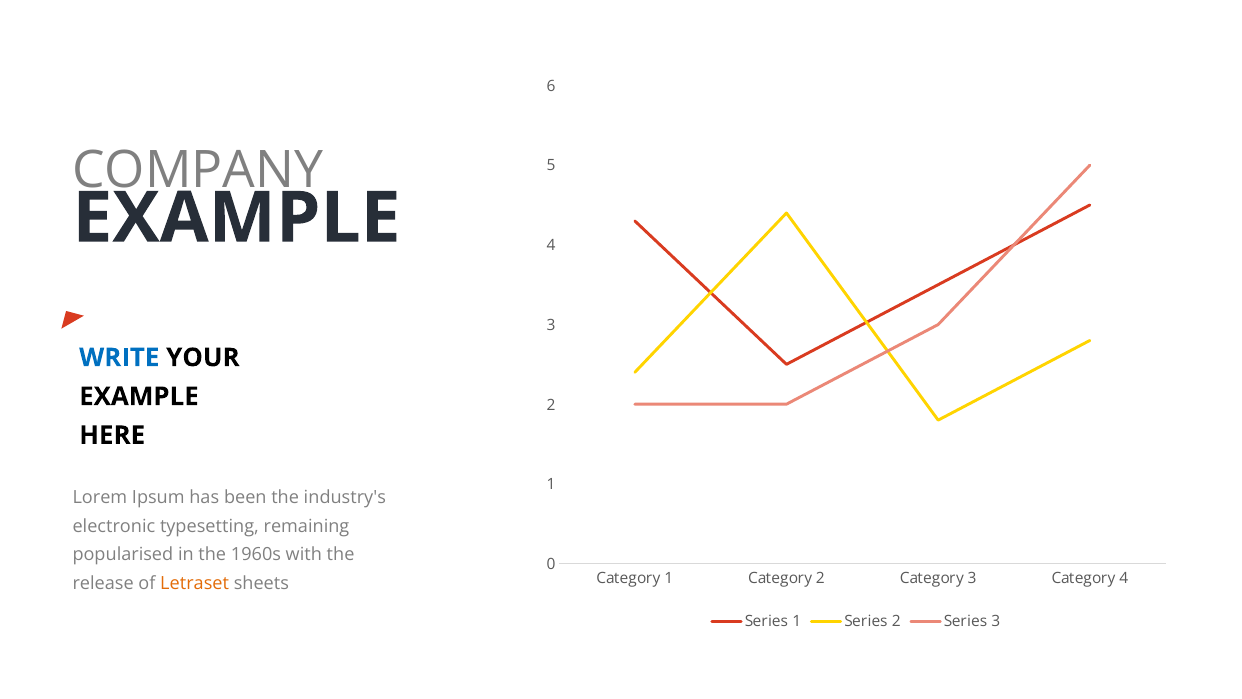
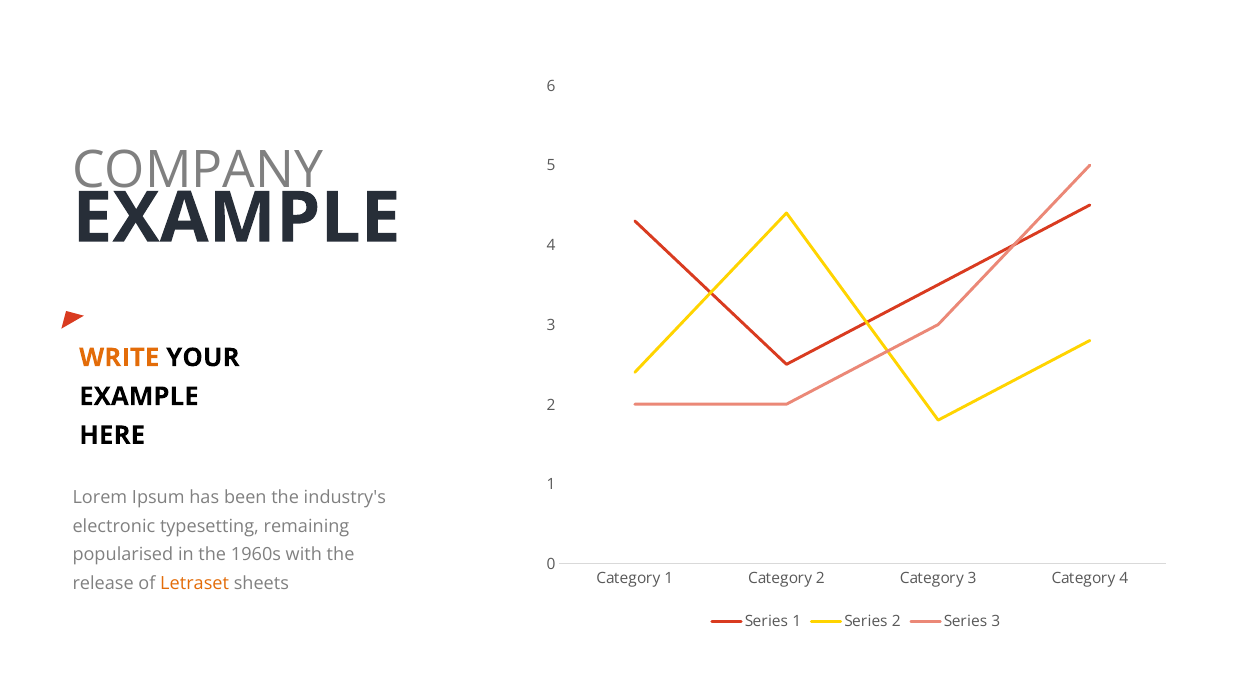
WRITE colour: blue -> orange (119, 357)
